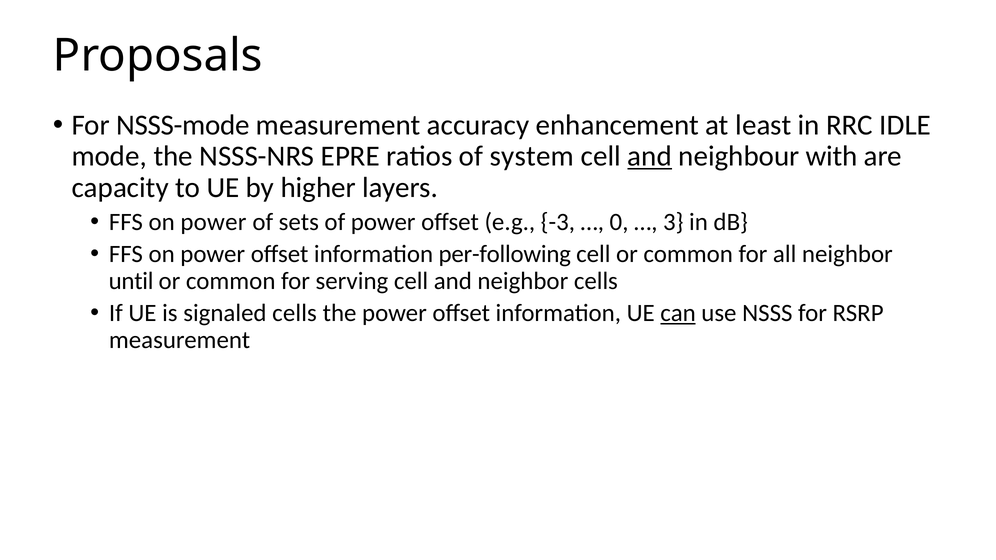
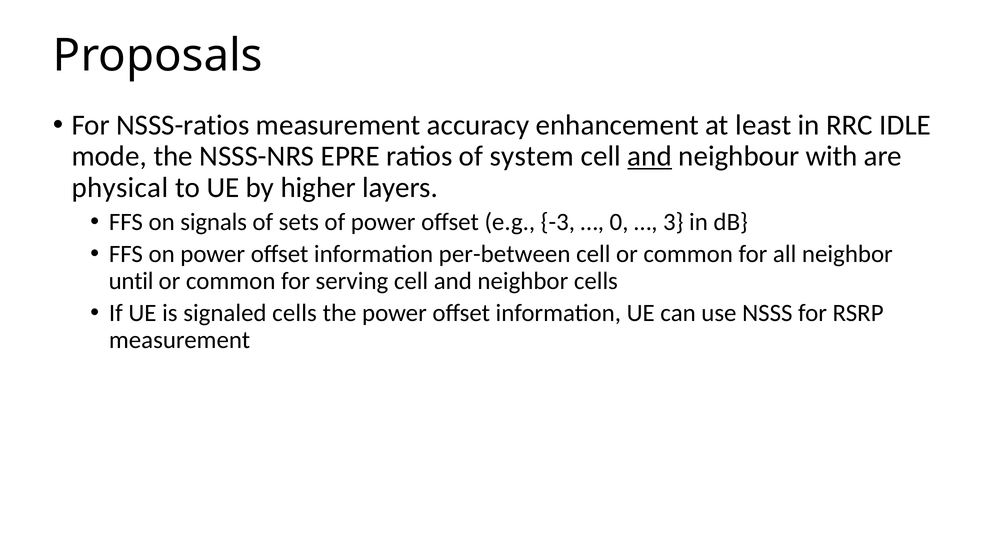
NSSS-mode: NSSS-mode -> NSSS-ratios (183, 125)
capacity: capacity -> physical (120, 188)
power: power -> signals (214, 222)
per-following: per-following -> per-between (505, 254)
can underline: present -> none (678, 313)
